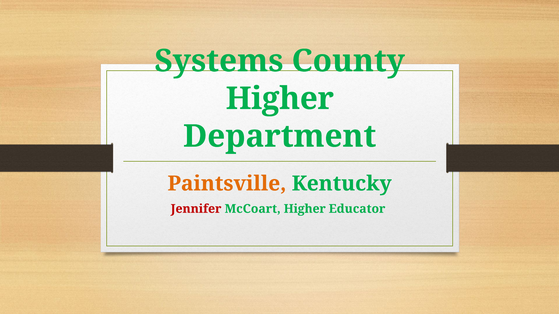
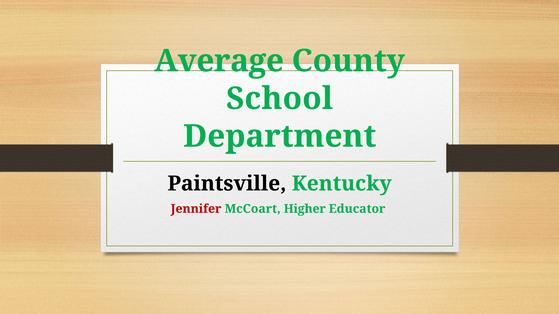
Systems: Systems -> Average (219, 61)
Higher: Higher -> School (280, 99)
Paintsville colour: orange -> black (227, 184)
